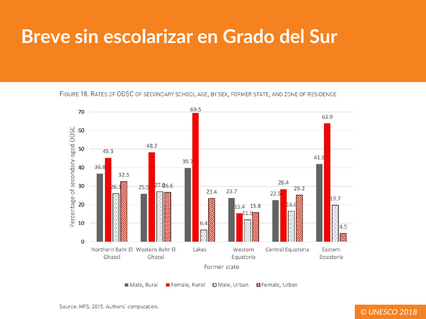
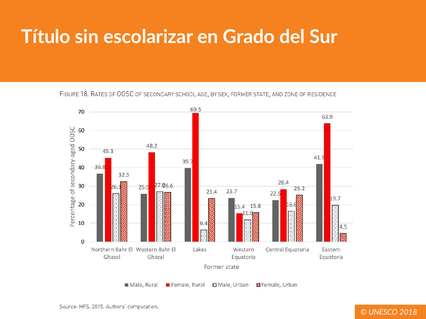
Breve: Breve -> Título (46, 37)
